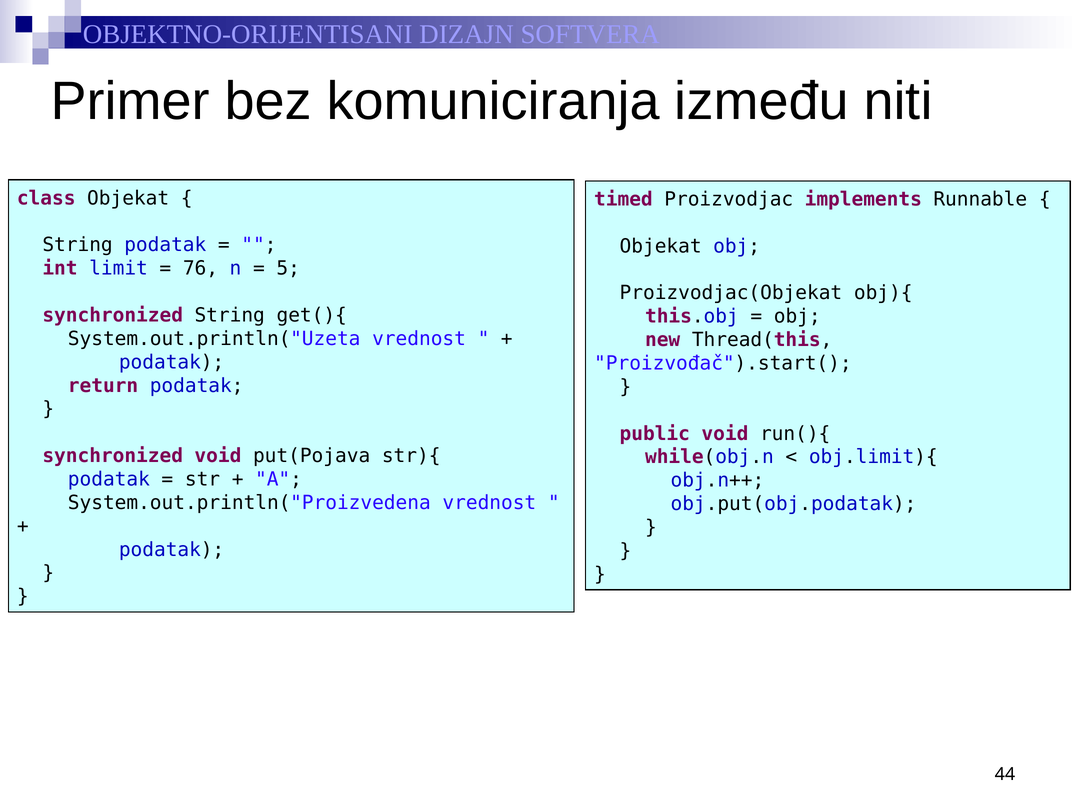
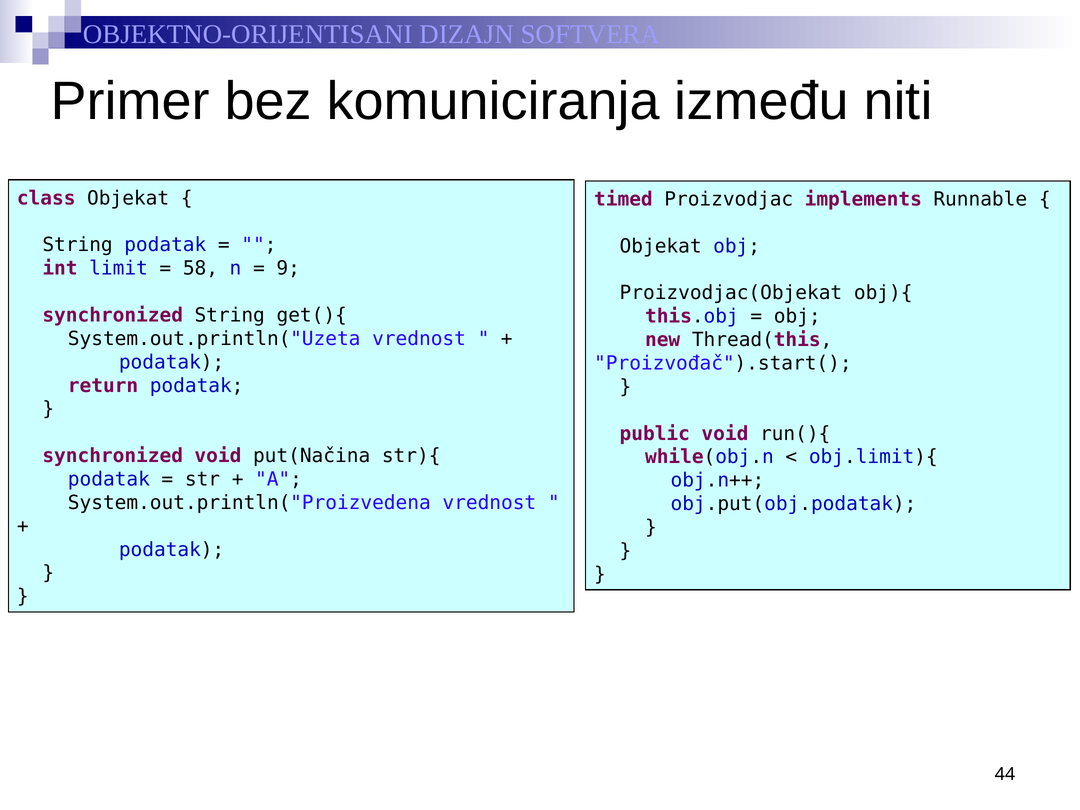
76: 76 -> 58 (200, 268)
5: 5 -> 9 (288, 268)
put(Pojava: put(Pojava -> put(Načina (312, 456)
